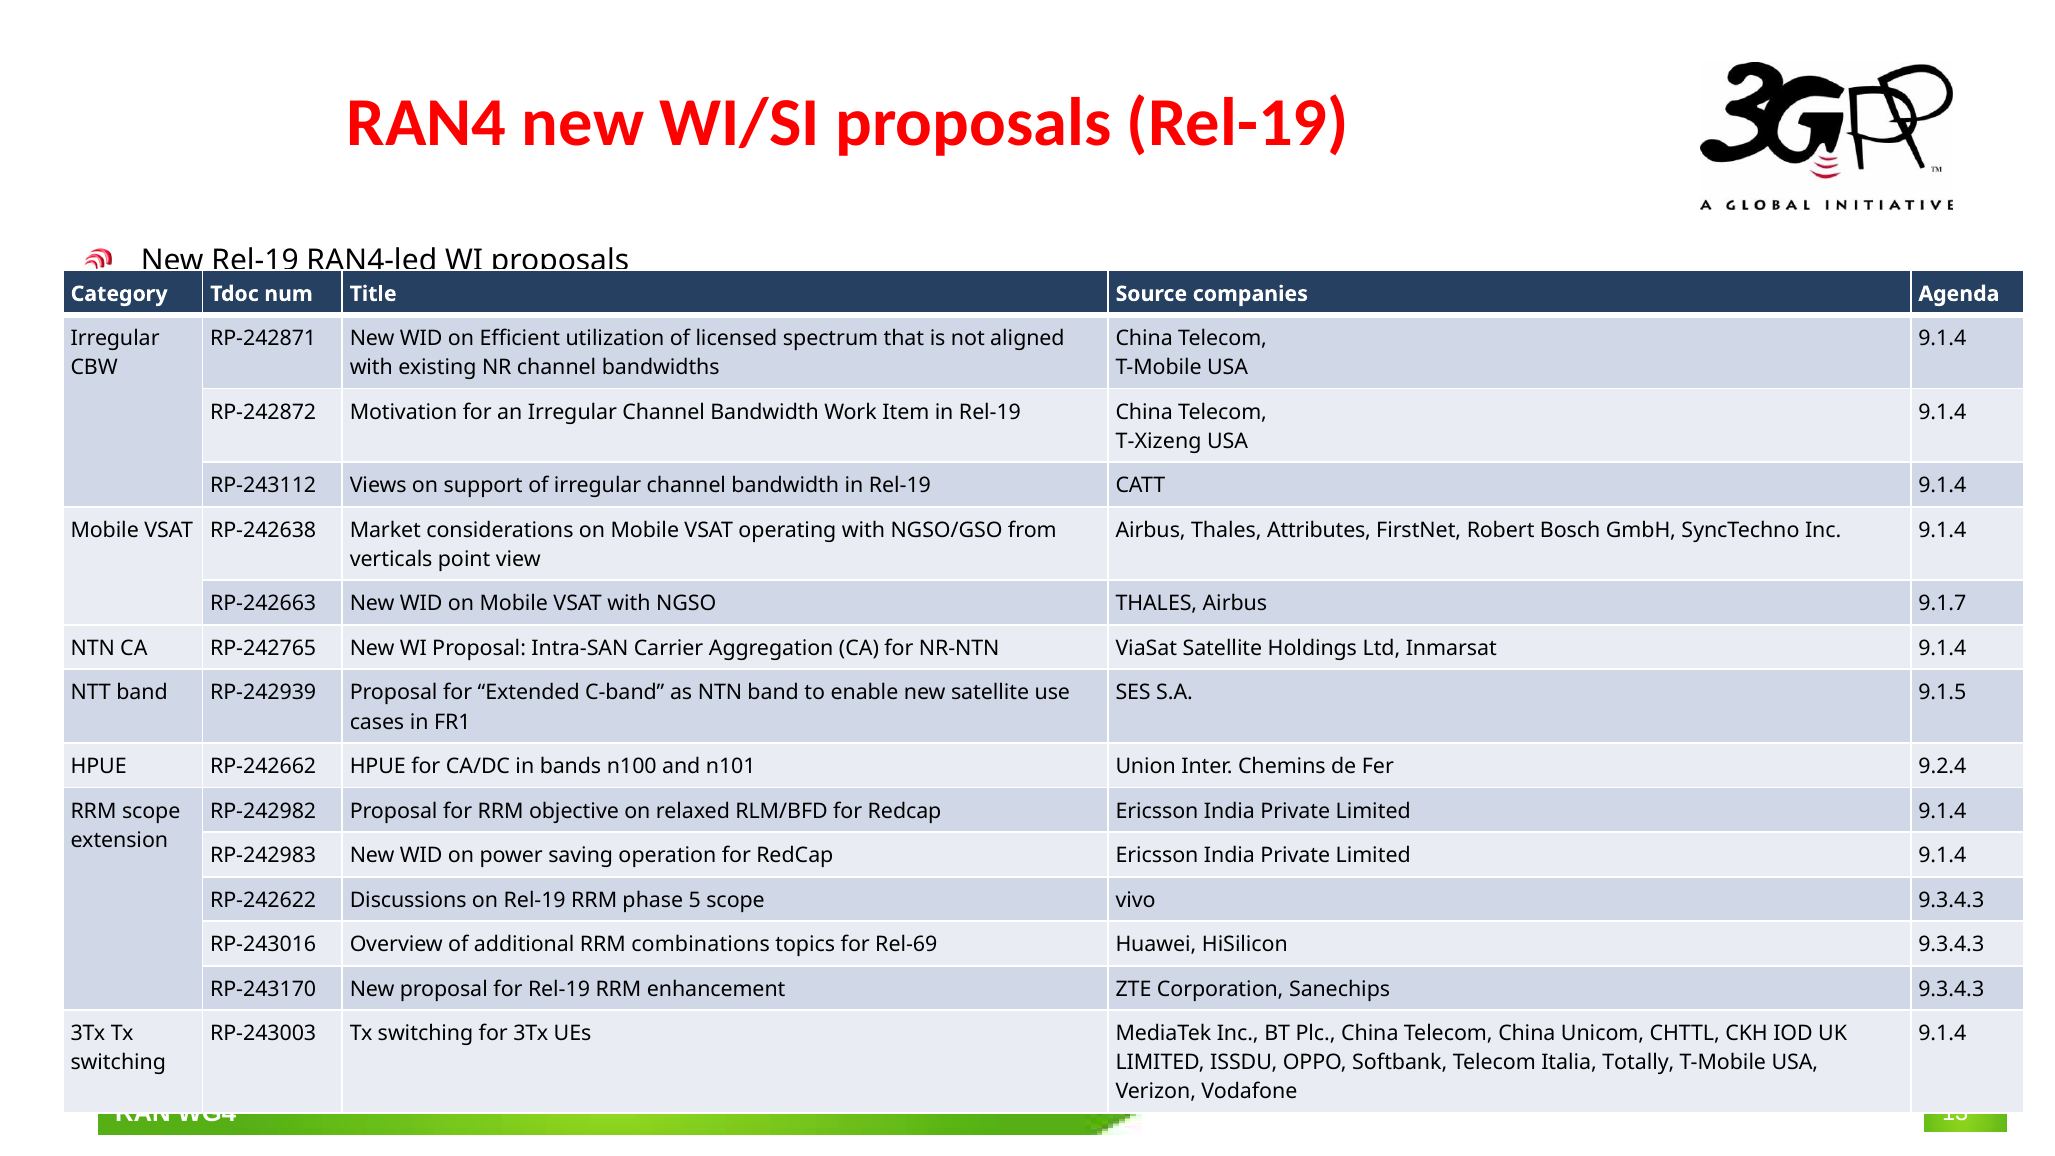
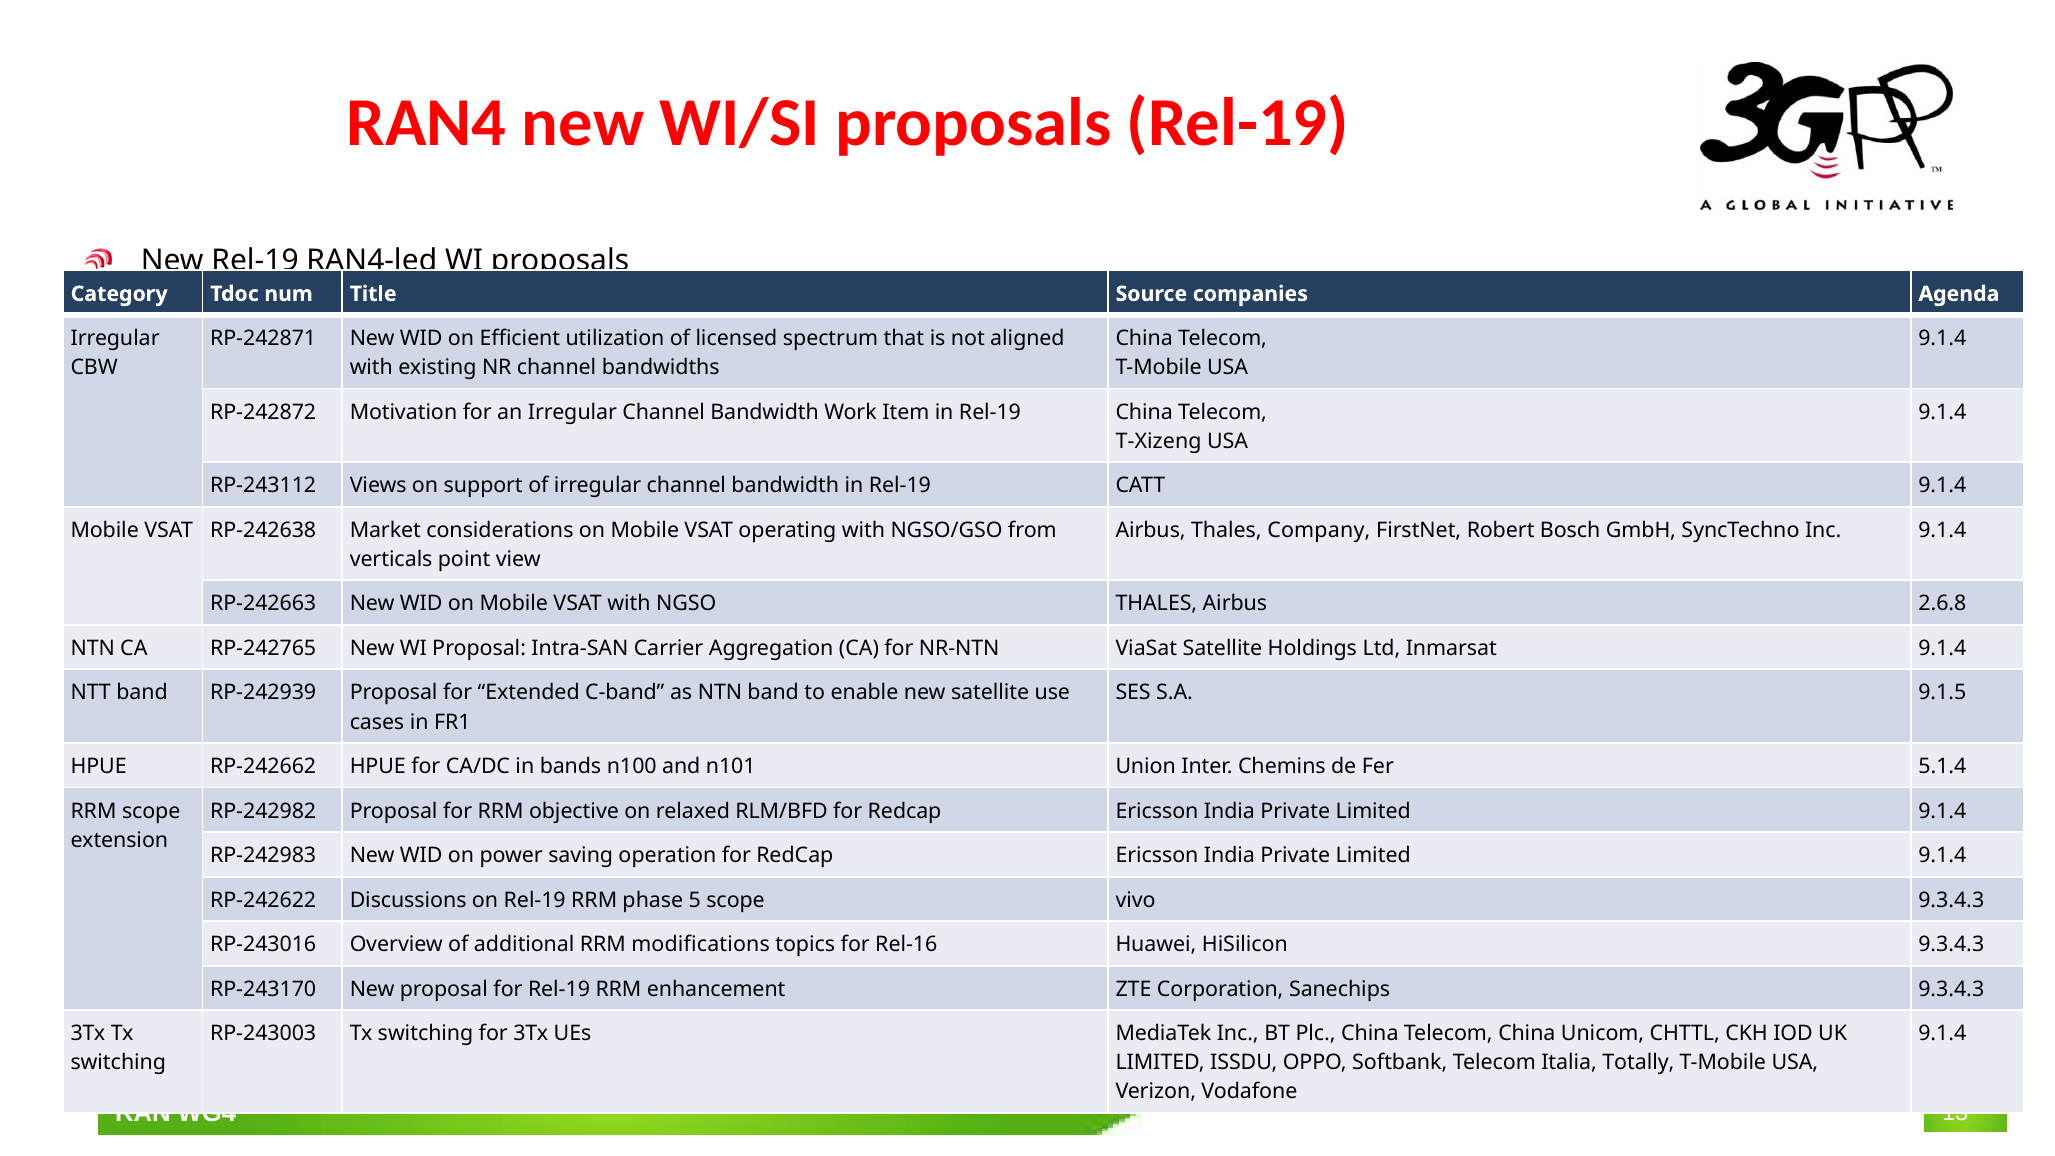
Attributes: Attributes -> Company (1319, 530)
9.1.7: 9.1.7 -> 2.6.8 (1942, 604)
9.2.4: 9.2.4 -> 5.1.4 (1942, 766)
combinations: combinations -> modifications (701, 945)
Rel-69: Rel-69 -> Rel-16 (906, 945)
